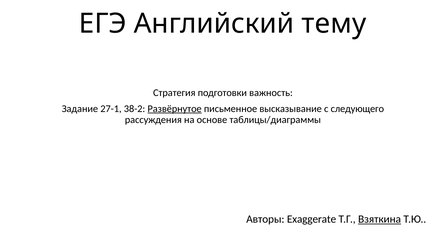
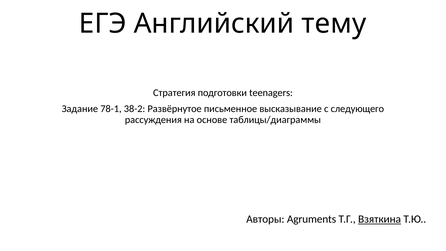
важность: важность -> teenagers (271, 93)
27-1: 27-1 -> 78-1 (111, 109)
Развёрнутое underline: present -> none (175, 109)
Exaggerate: Exaggerate -> Agruments (312, 219)
